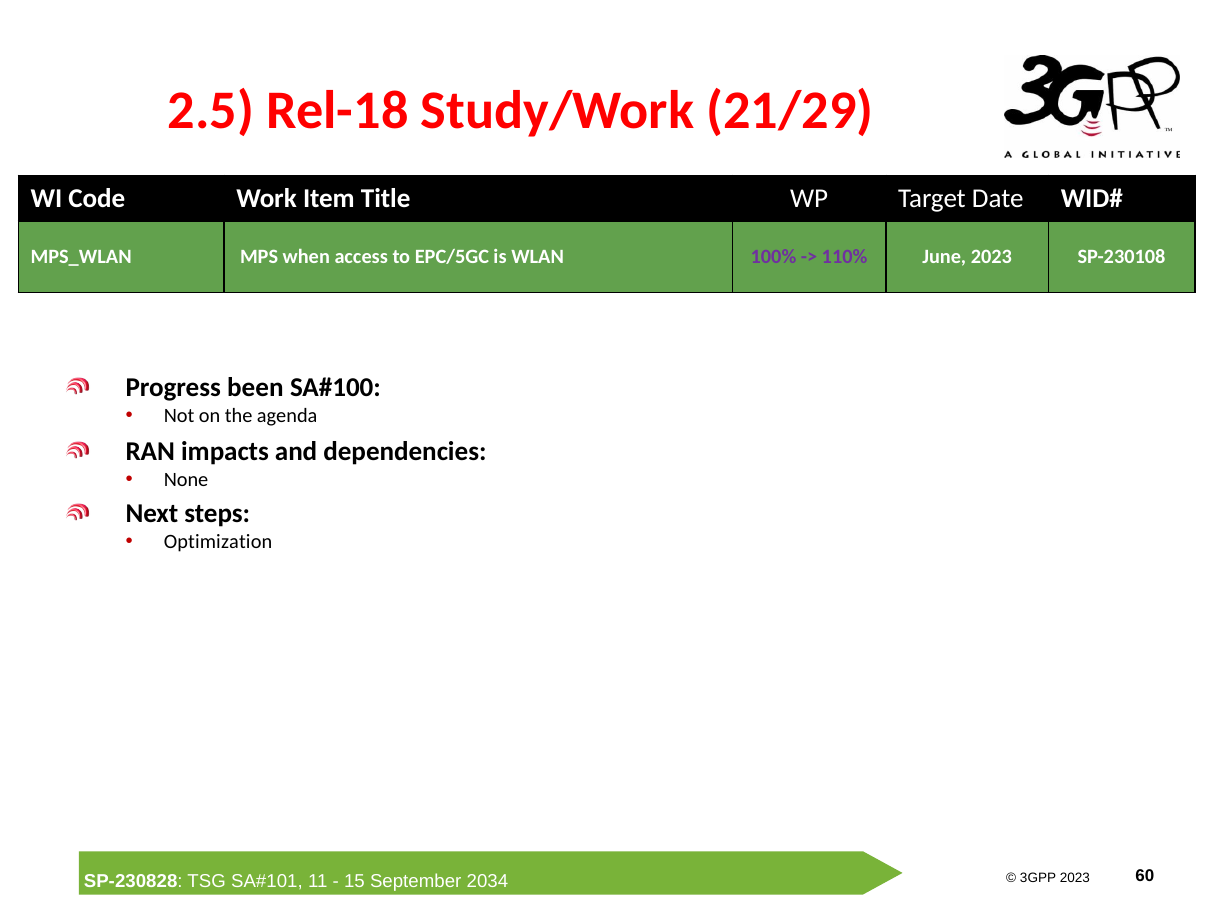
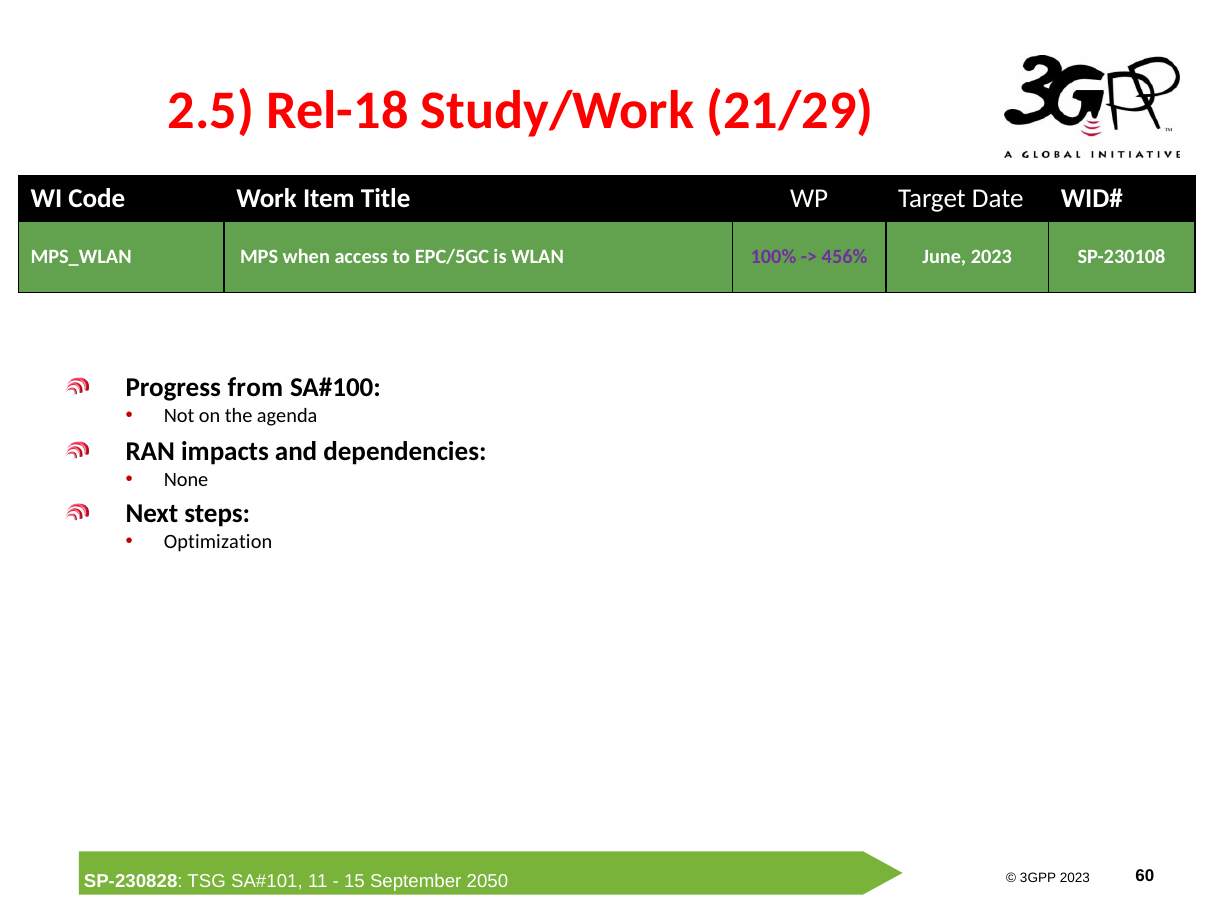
110%: 110% -> 456% (845, 257)
been: been -> from (255, 388)
2034: 2034 -> 2050 (487, 881)
